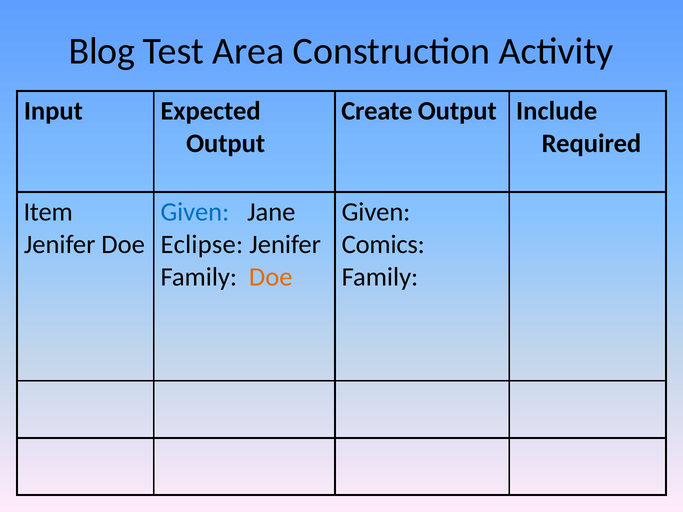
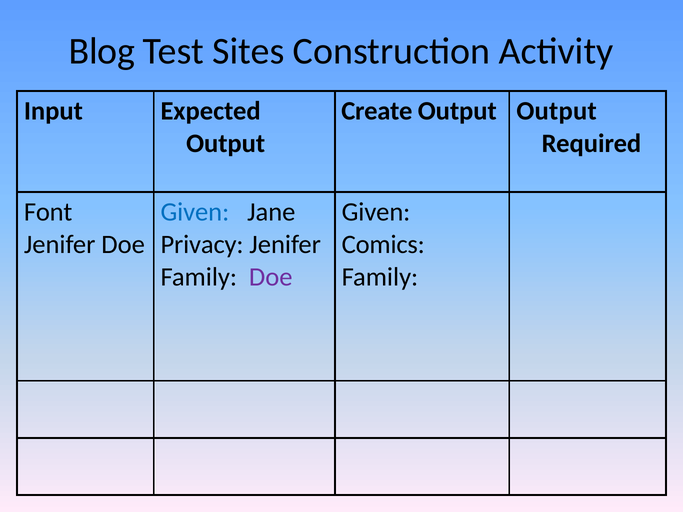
Area: Area -> Sites (248, 51)
Output Include: Include -> Output (557, 111)
Item: Item -> Font (48, 212)
Eclipse: Eclipse -> Privacy (202, 245)
Doe colour: orange -> purple (271, 277)
